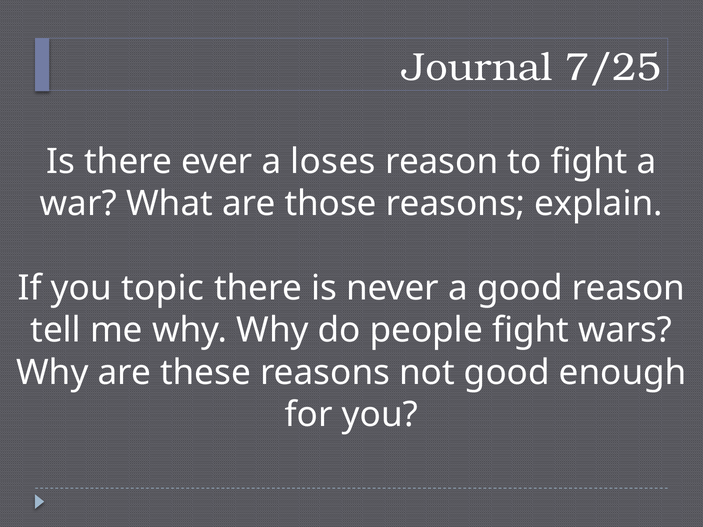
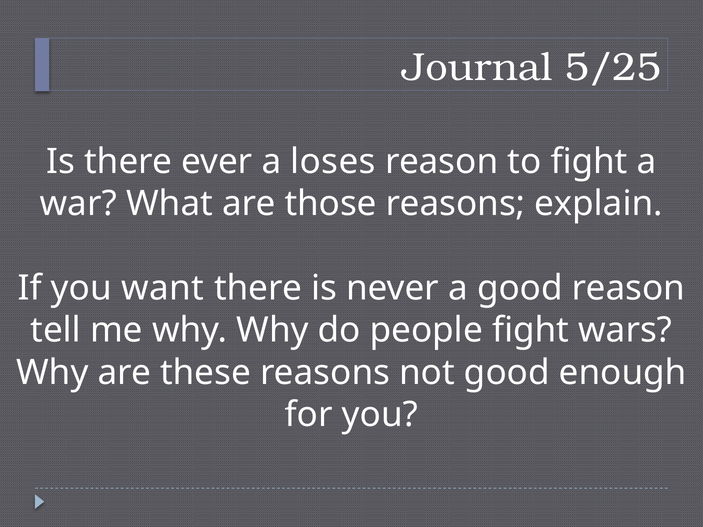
7/25: 7/25 -> 5/25 (613, 67)
topic: topic -> want (163, 288)
